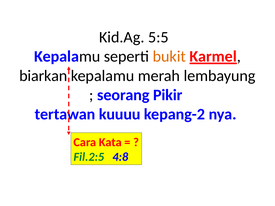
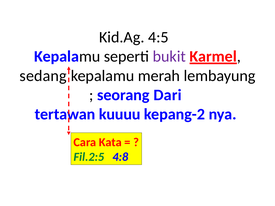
5:5: 5:5 -> 4:5 (158, 37)
bukit colour: orange -> purple (169, 57)
biarkan: biarkan -> sedang (43, 76)
Pikir: Pikir -> Dari (168, 95)
